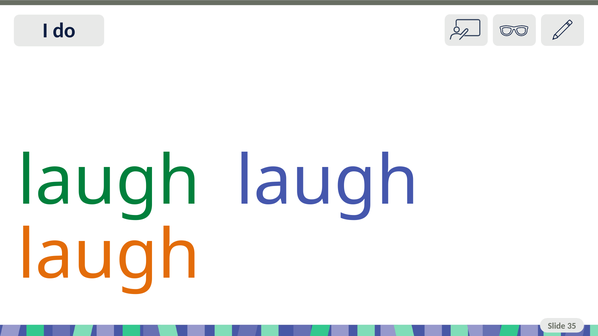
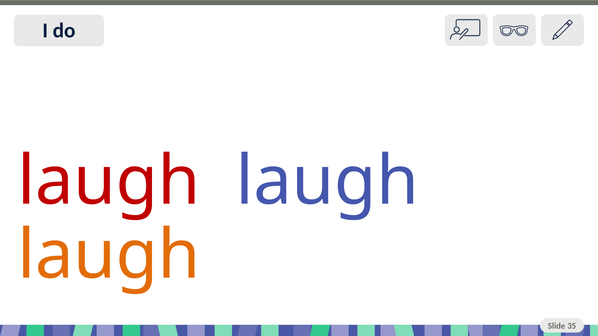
laugh colour: green -> red (109, 182)
